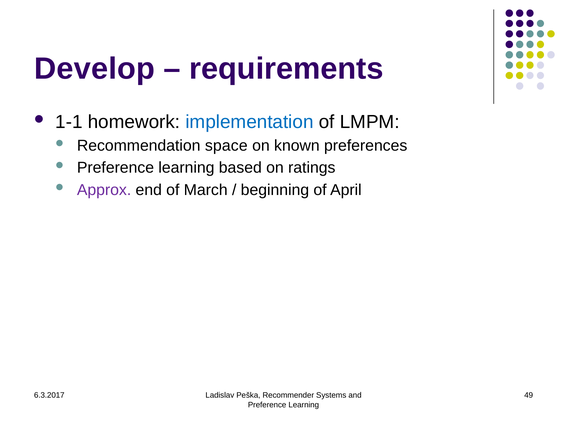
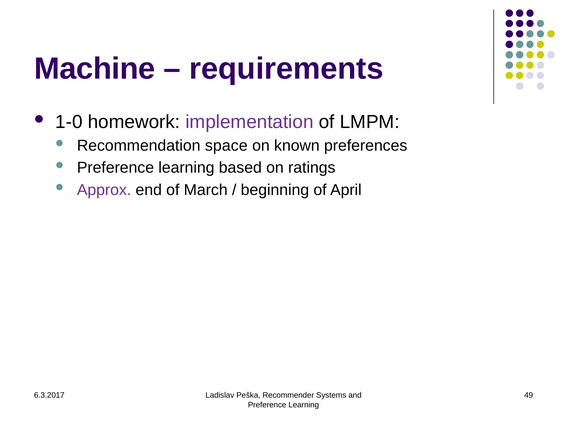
Develop: Develop -> Machine (95, 69)
1-1: 1-1 -> 1-0 (69, 122)
implementation colour: blue -> purple (249, 122)
